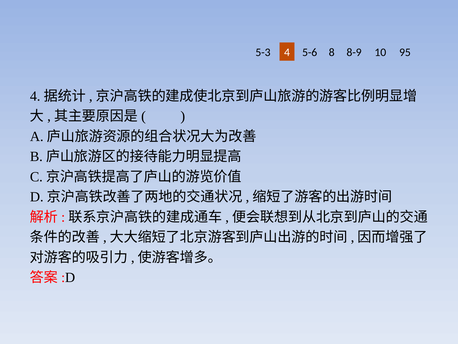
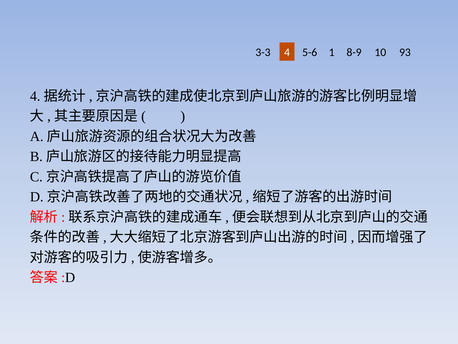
5-3: 5-3 -> 3-3 (263, 52)
8: 8 -> 1 (332, 52)
95: 95 -> 93 (405, 52)
